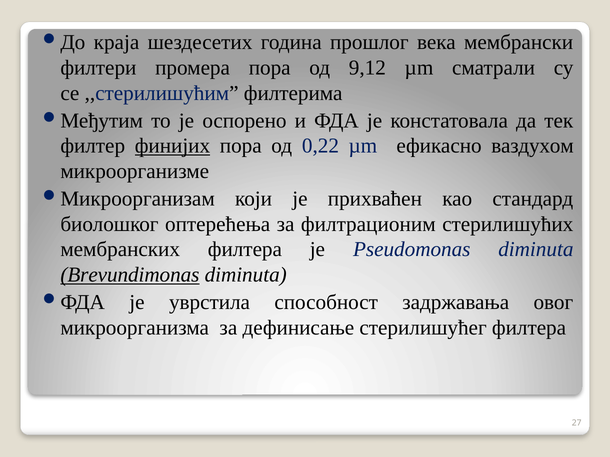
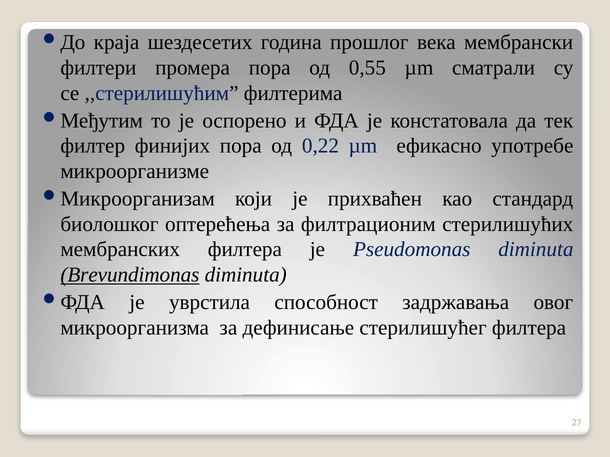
9,12: 9,12 -> 0,55 (367, 68)
финијих underline: present -> none (172, 146)
ваздухом: ваздухом -> употребе (532, 146)
